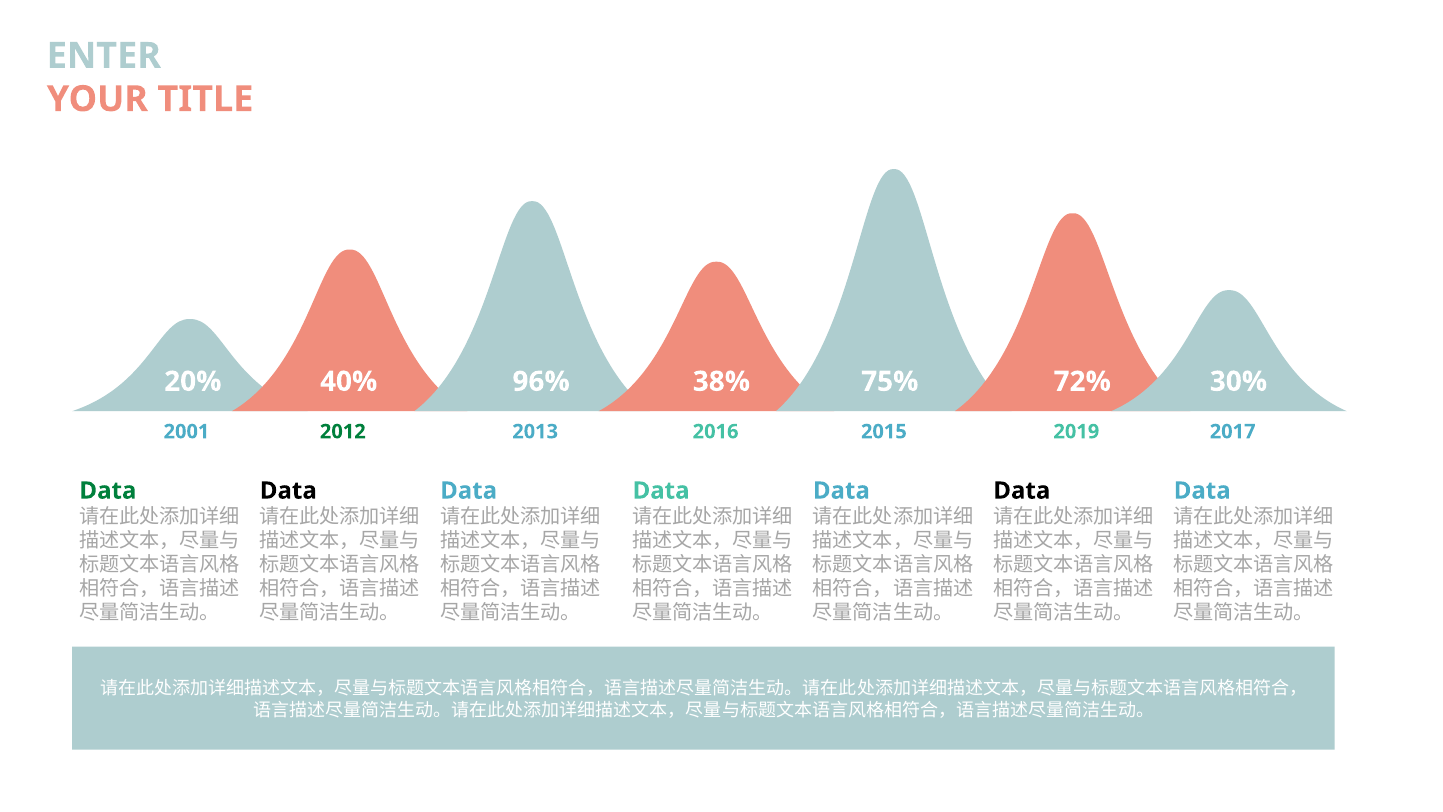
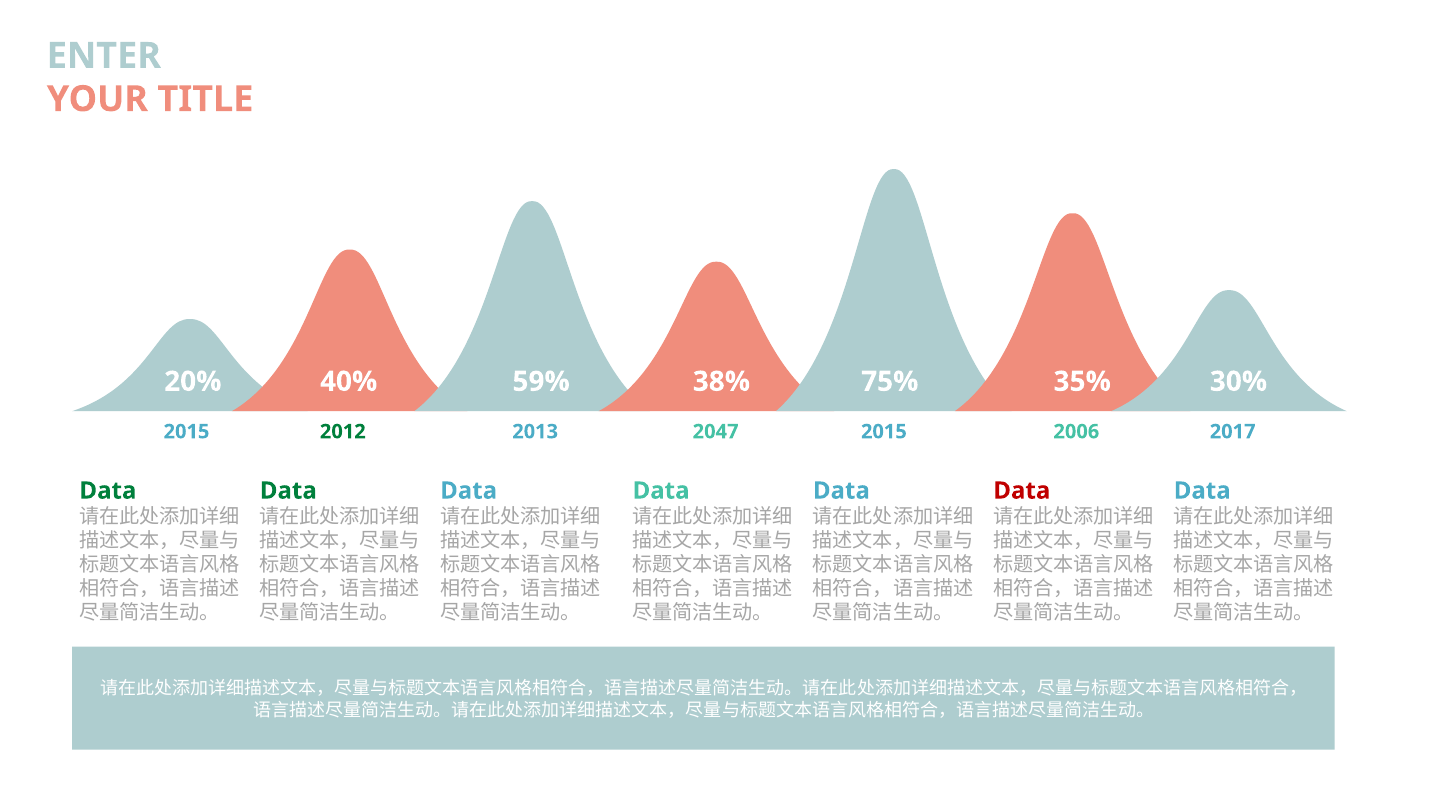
96%: 96% -> 59% (541, 381)
72%: 72% -> 35% (1082, 381)
2001: 2001 -> 2015 (186, 431)
2016: 2016 -> 2047 (716, 431)
2019: 2019 -> 2006 (1076, 431)
Data colour: black -> green (288, 490)
Data colour: black -> red (1022, 490)
